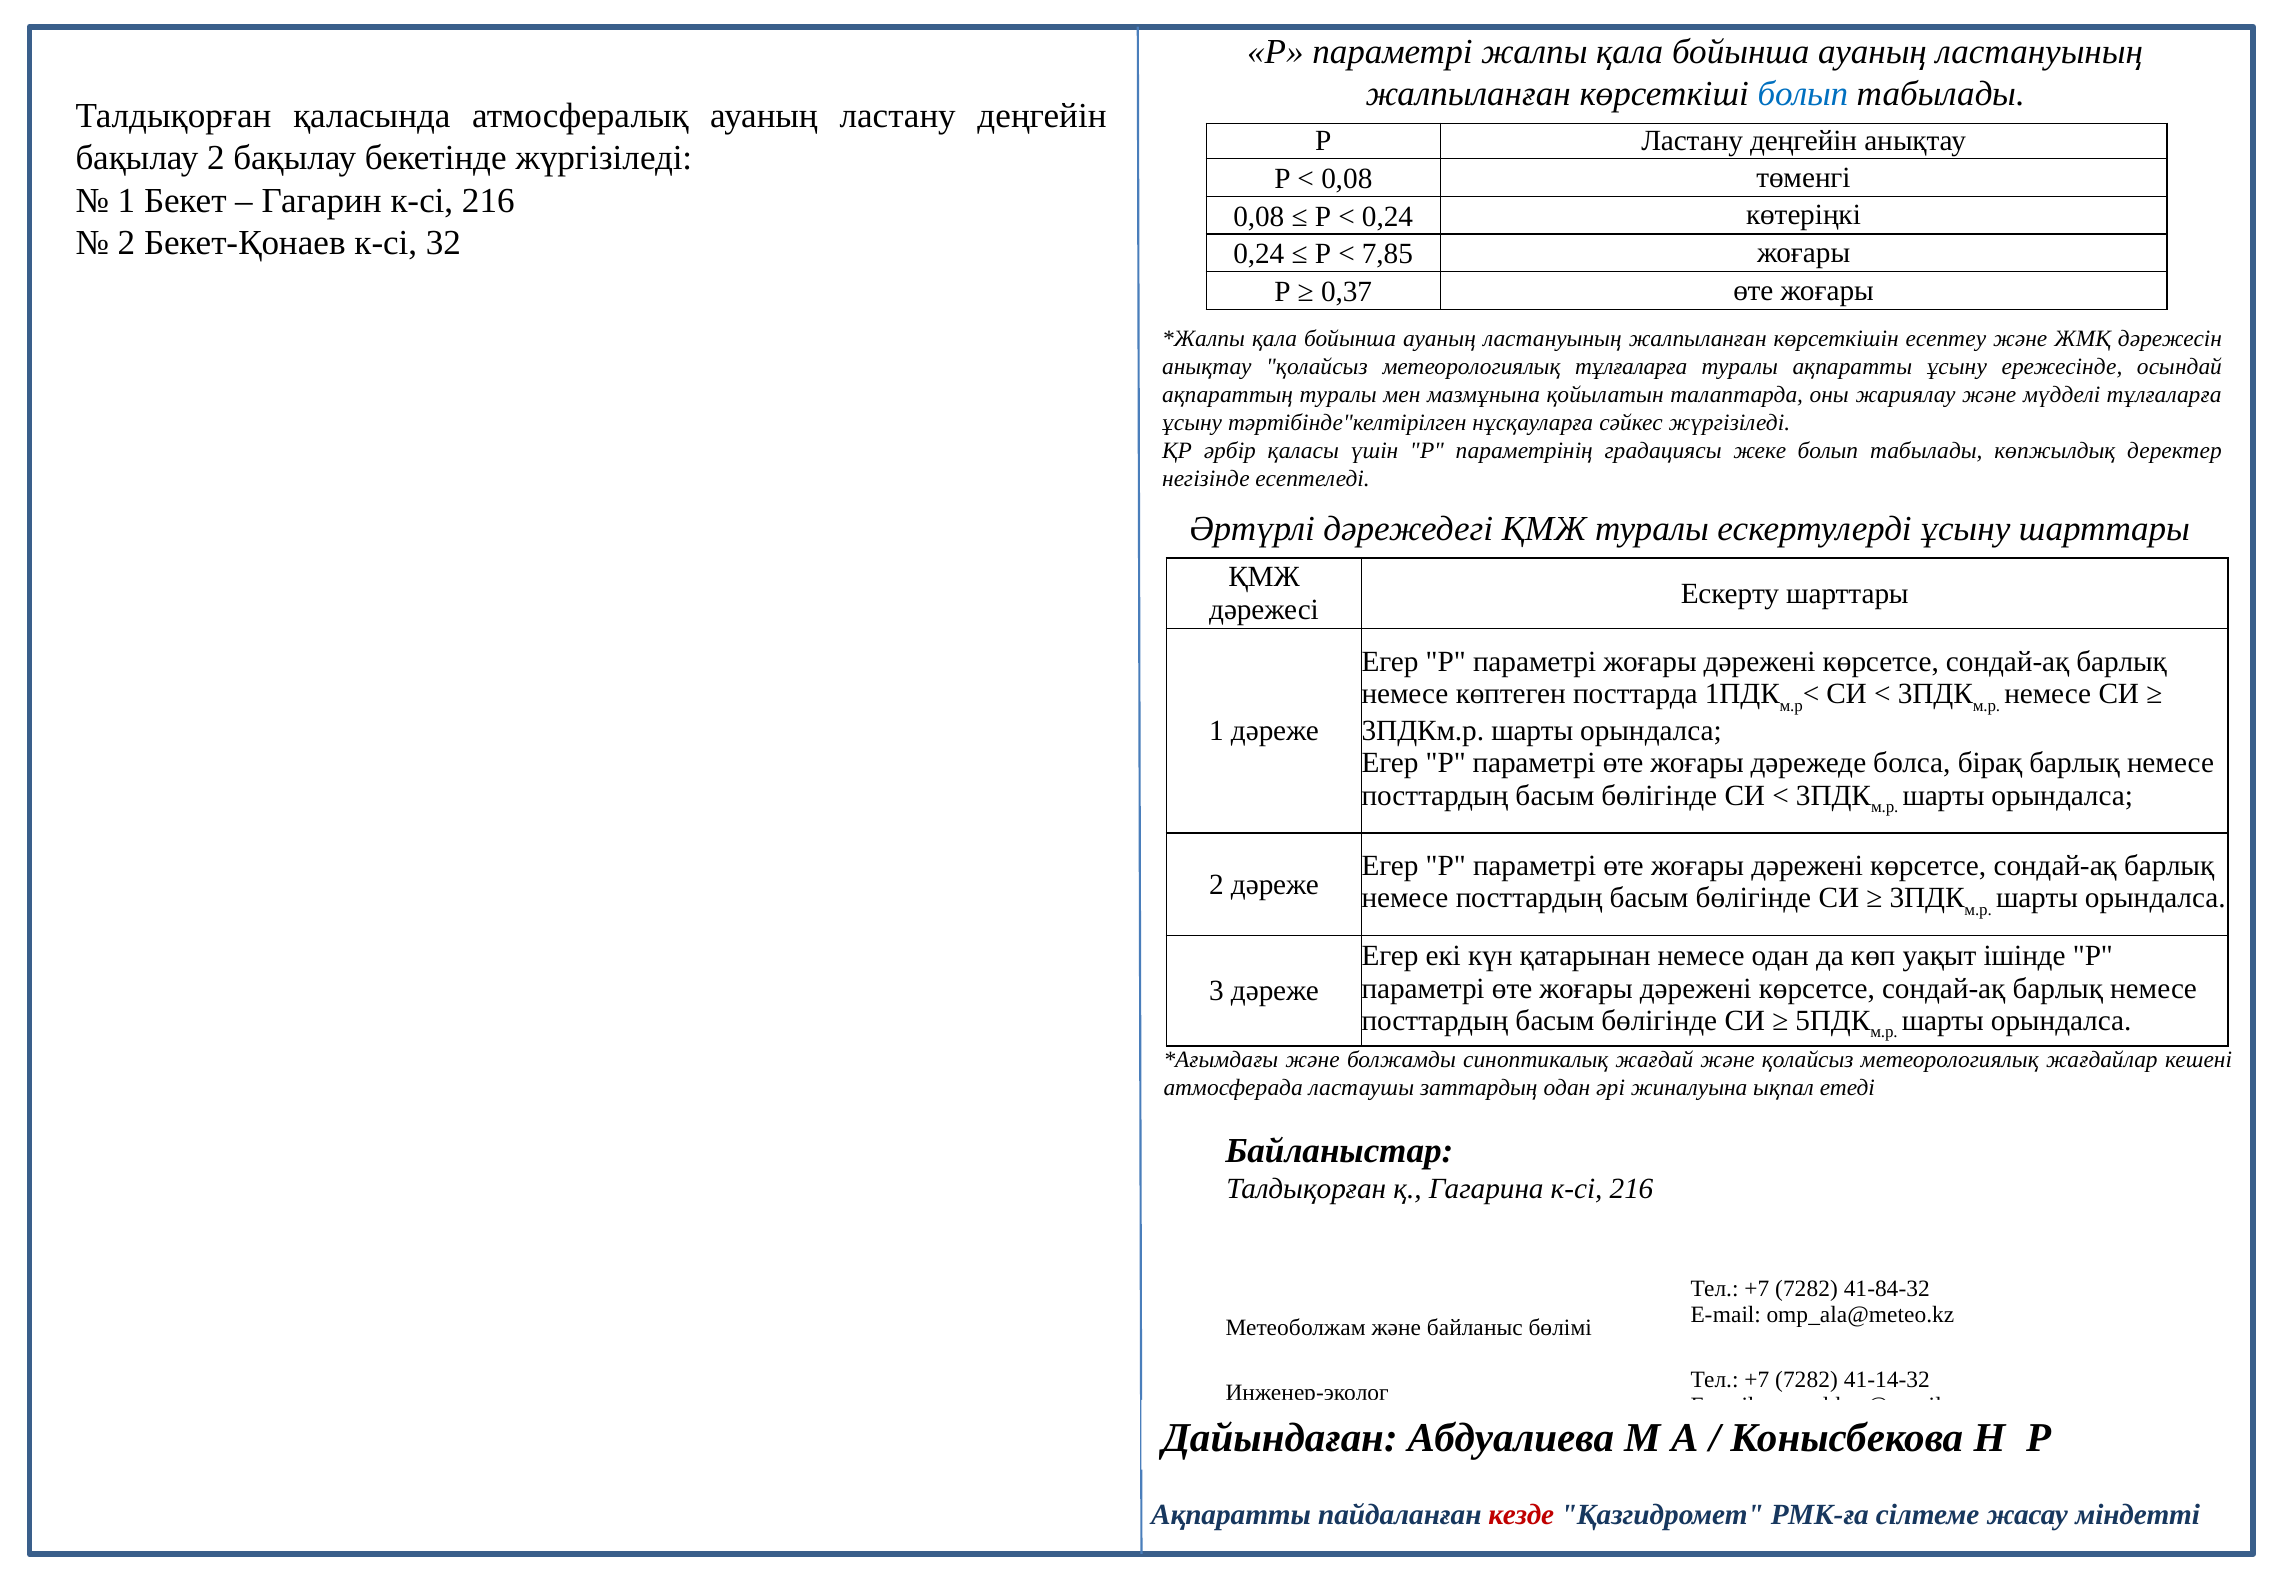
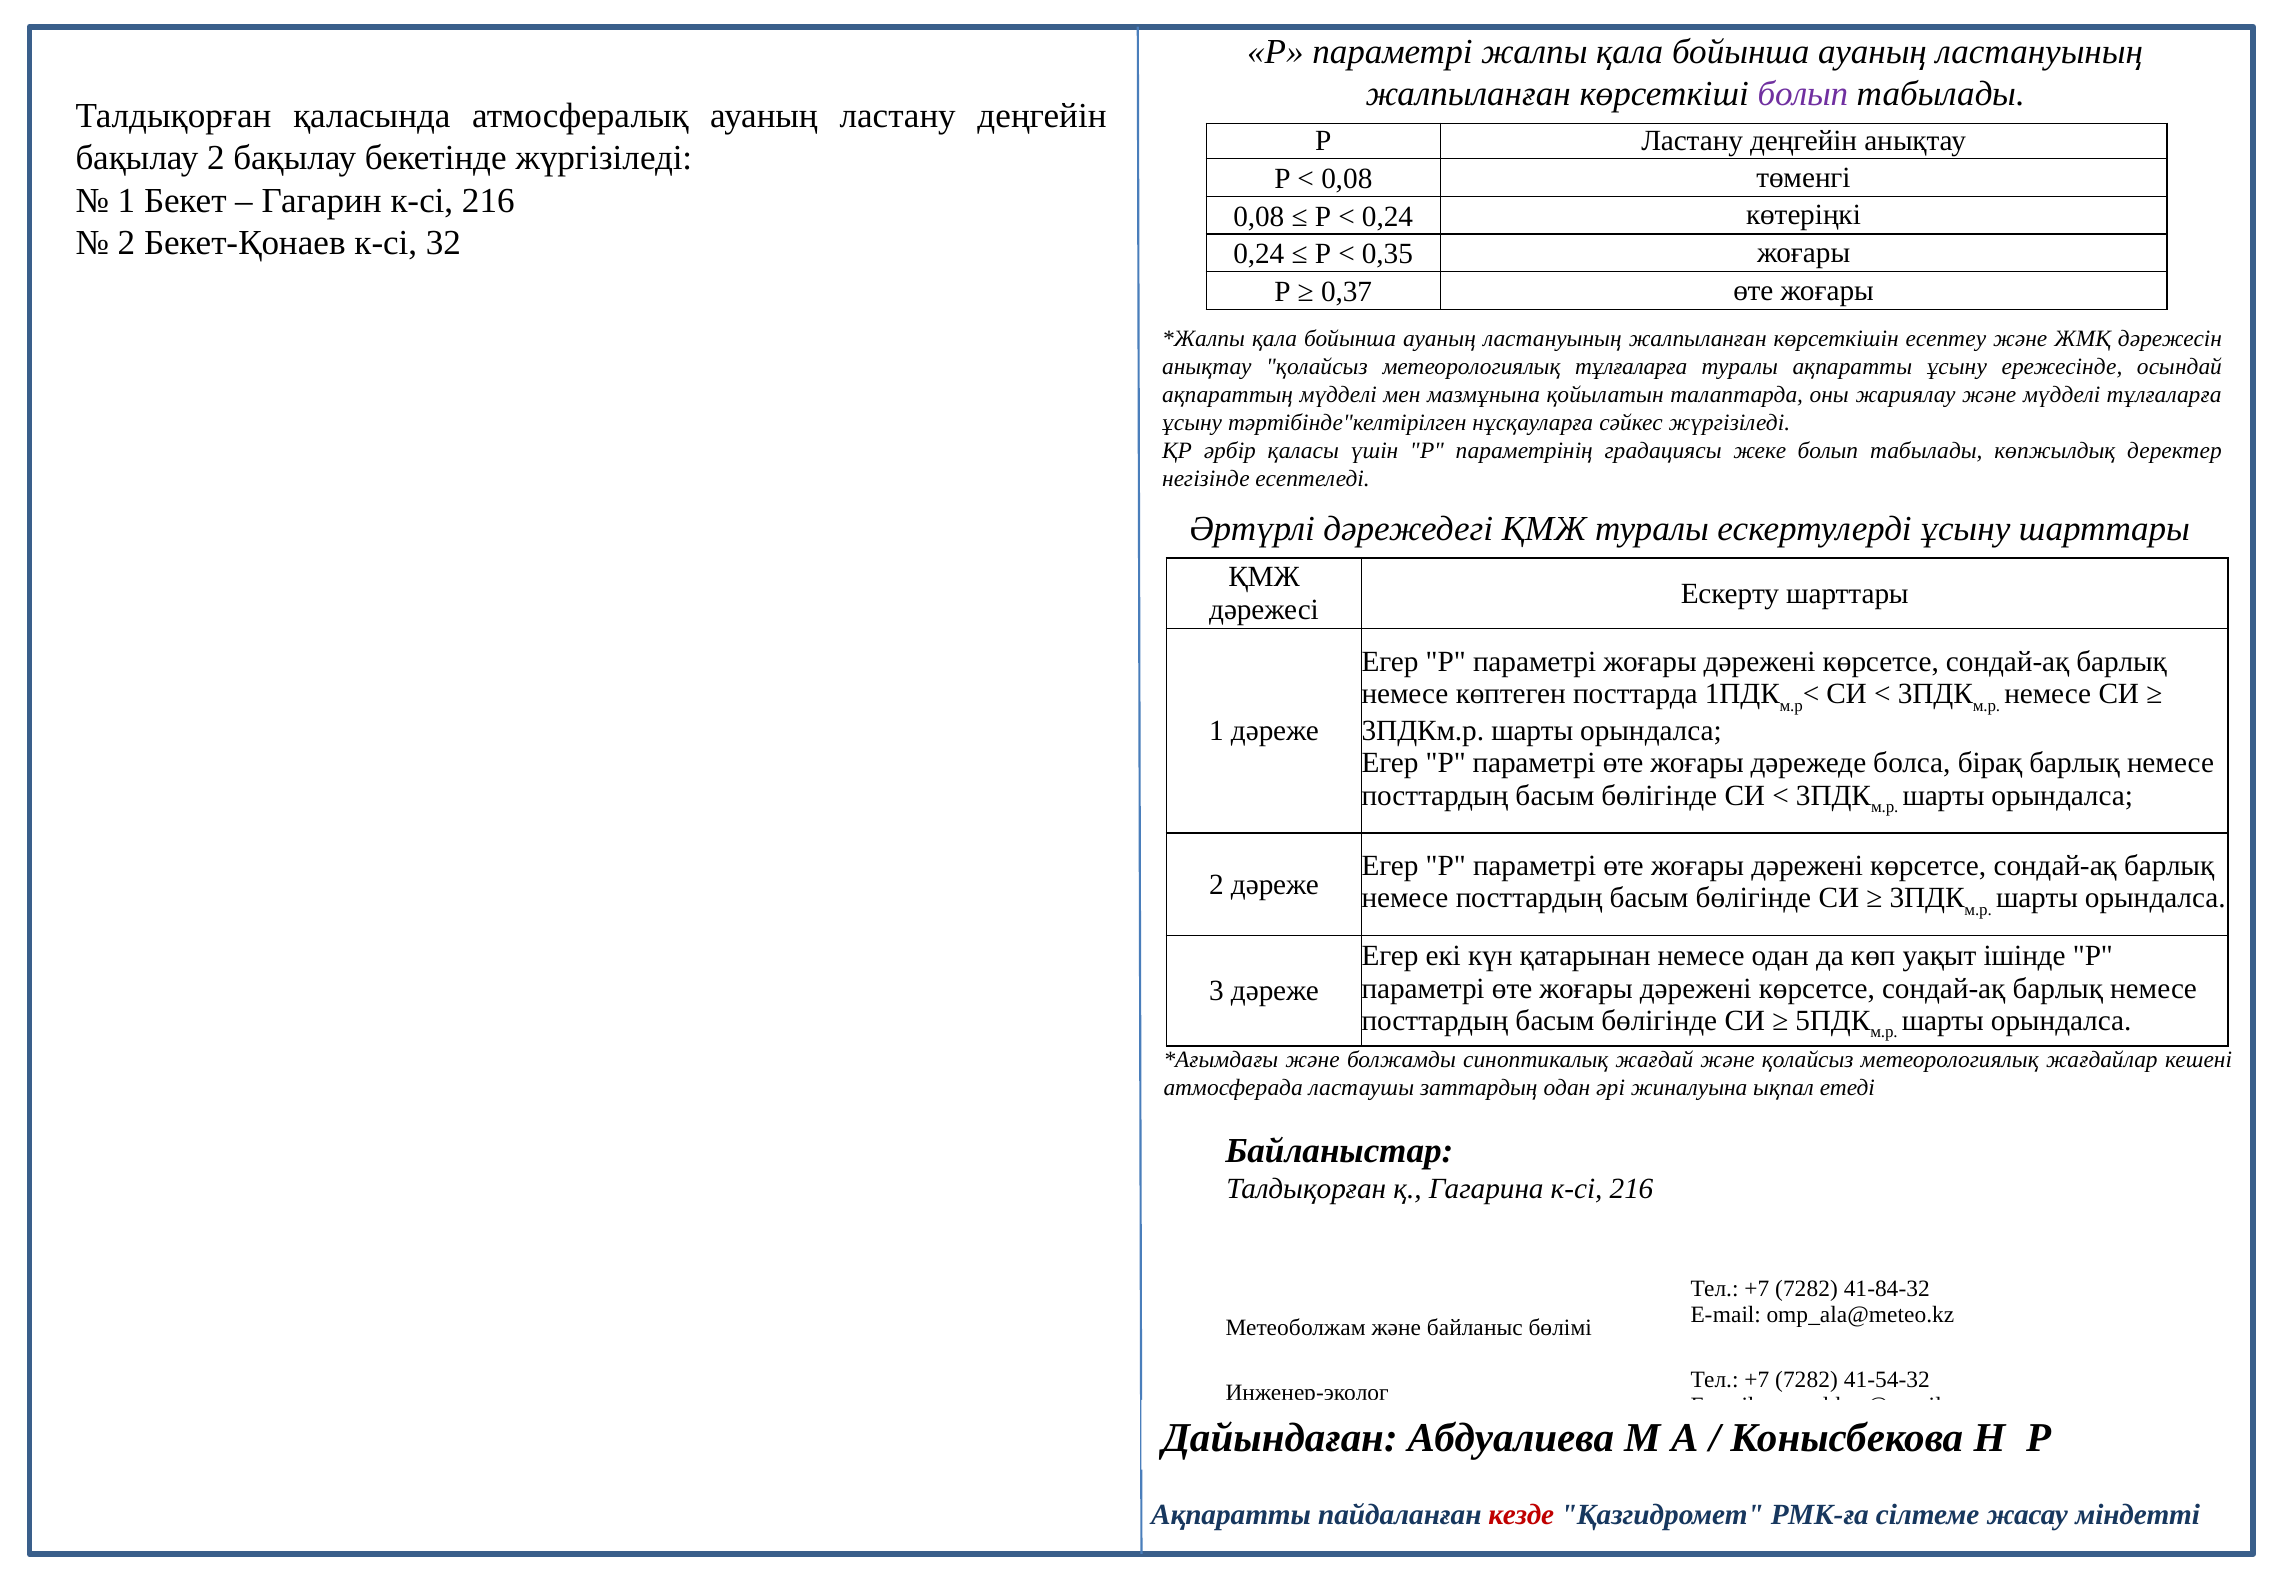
болып colour: blue -> purple (1803, 94)
7,85: 7,85 -> 0,35 (1387, 254)
ақпараттың туралы: туралы -> мүдделі (1338, 395)
41-14-32: 41-14-32 -> 41-54-32 (1887, 1380)
